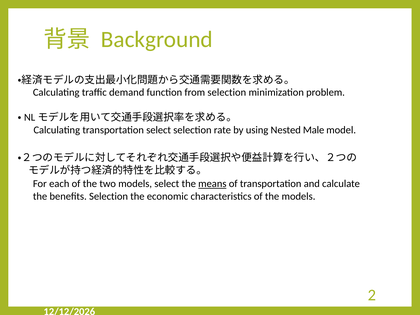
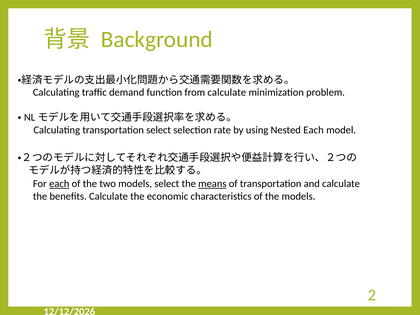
from selection: selection -> calculate (227, 92)
Nested Male: Male -> Each (314, 130)
each underline: none -> present (59, 184)
benefits Selection: Selection -> Calculate (109, 196)
